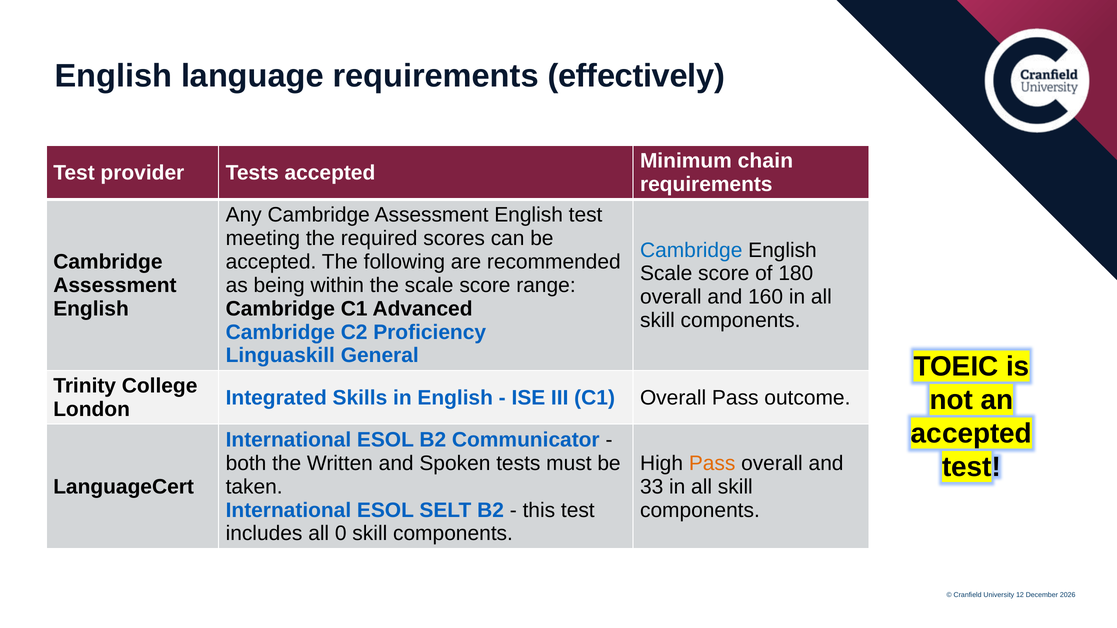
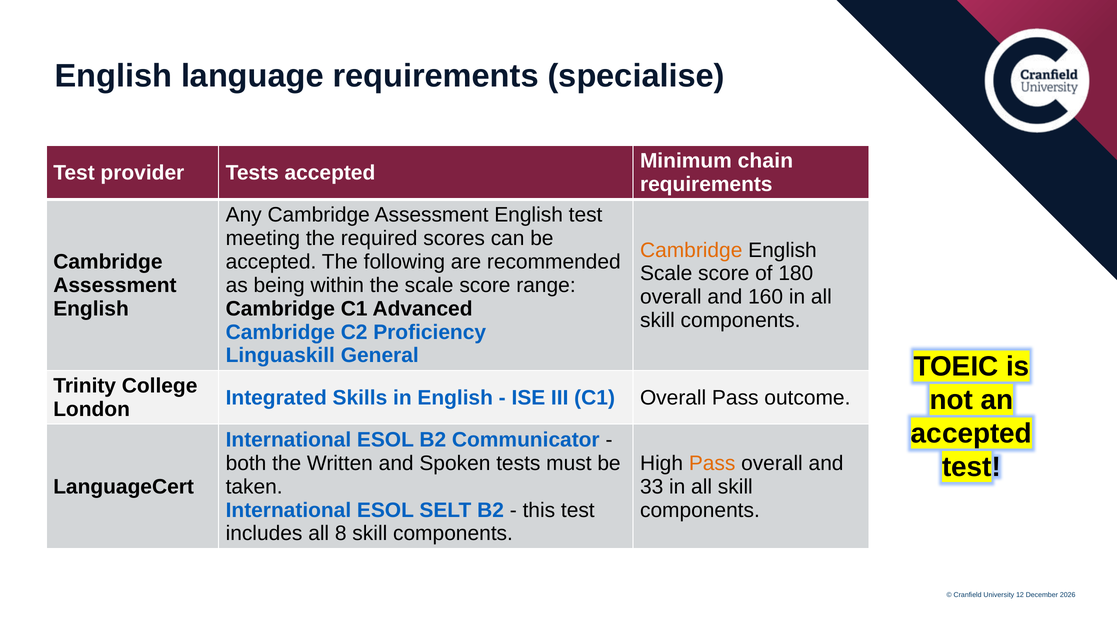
effectively: effectively -> specialise (636, 76)
Cambridge colour: blue -> orange (691, 250)
0: 0 -> 8 (341, 534)
